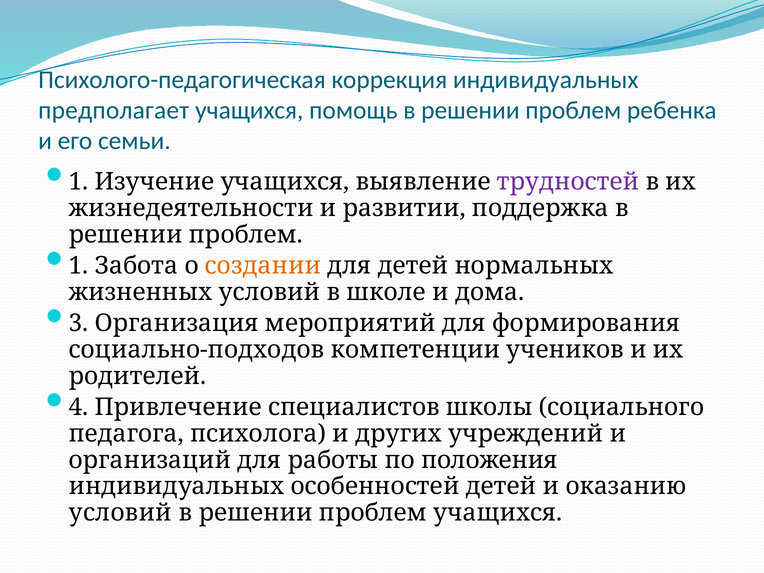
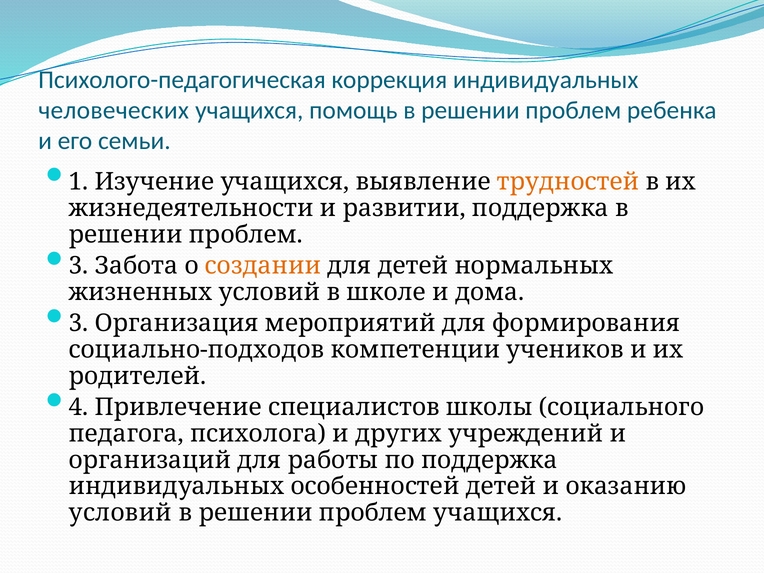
предполагает: предполагает -> человеческих (114, 110)
трудностей colour: purple -> orange (568, 182)
1: 1 -> 3 (79, 266)
по положения: положения -> поддержка (489, 460)
